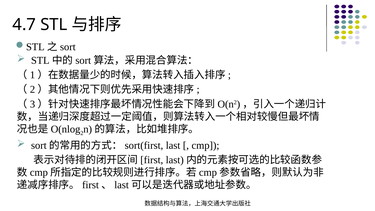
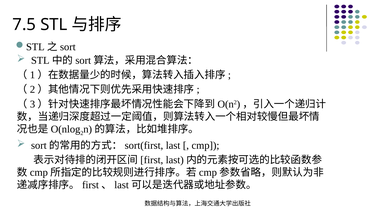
4.7: 4.7 -> 7.5 (24, 25)
